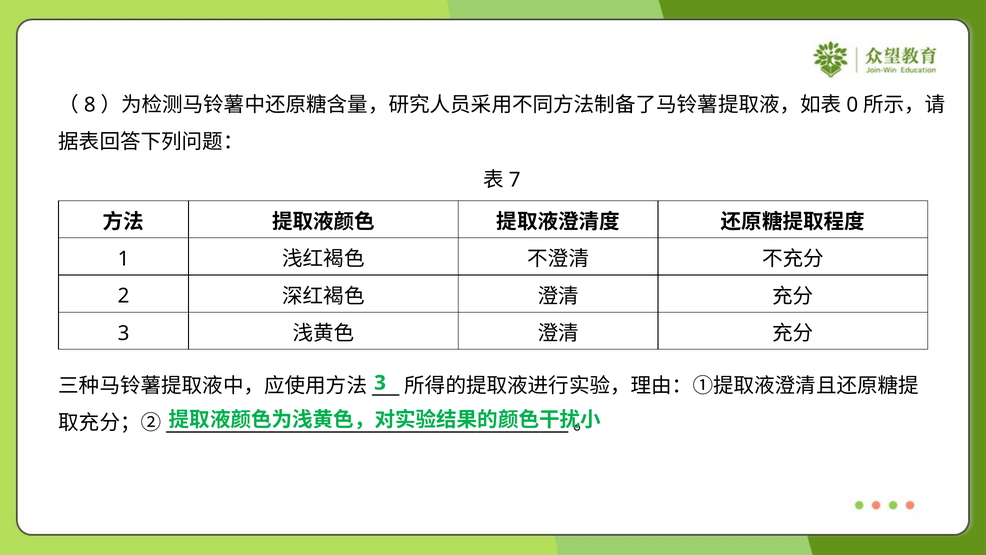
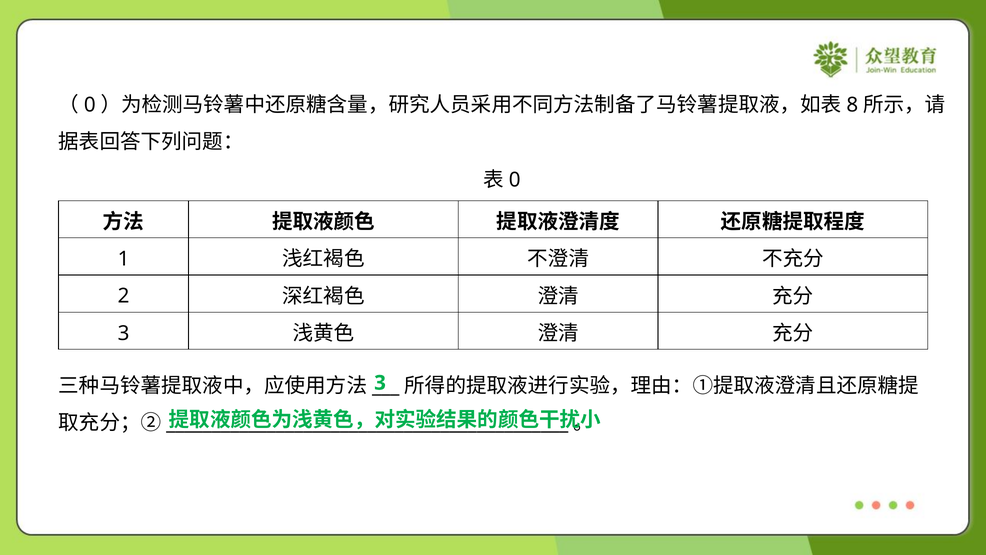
8: 8 -> 0 (90, 105)
0: 0 -> 8 (852, 105)
7: 7 -> 0 (515, 180)
